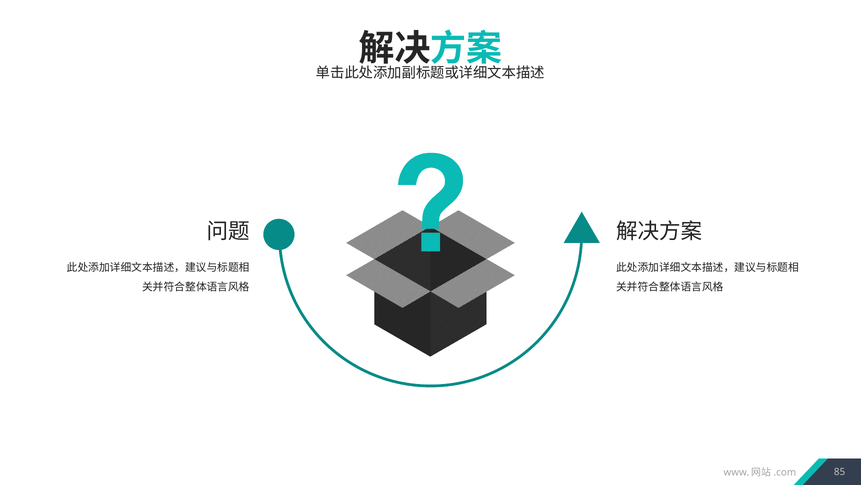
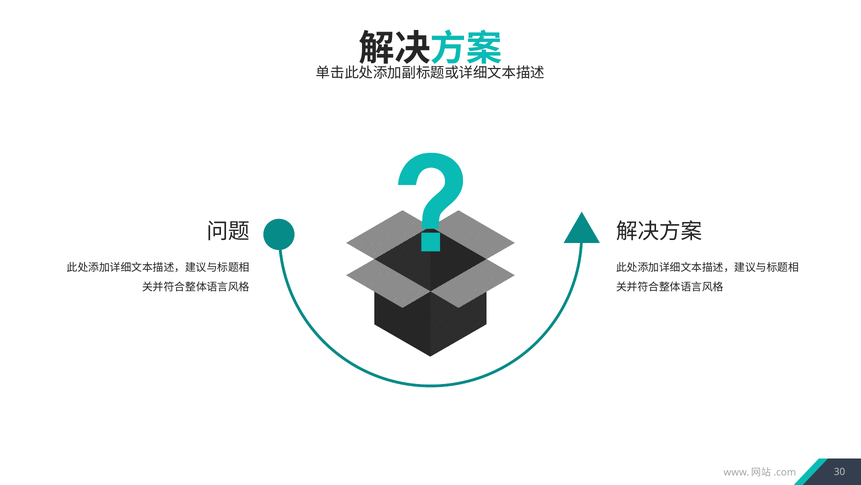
85: 85 -> 30 (840, 471)
